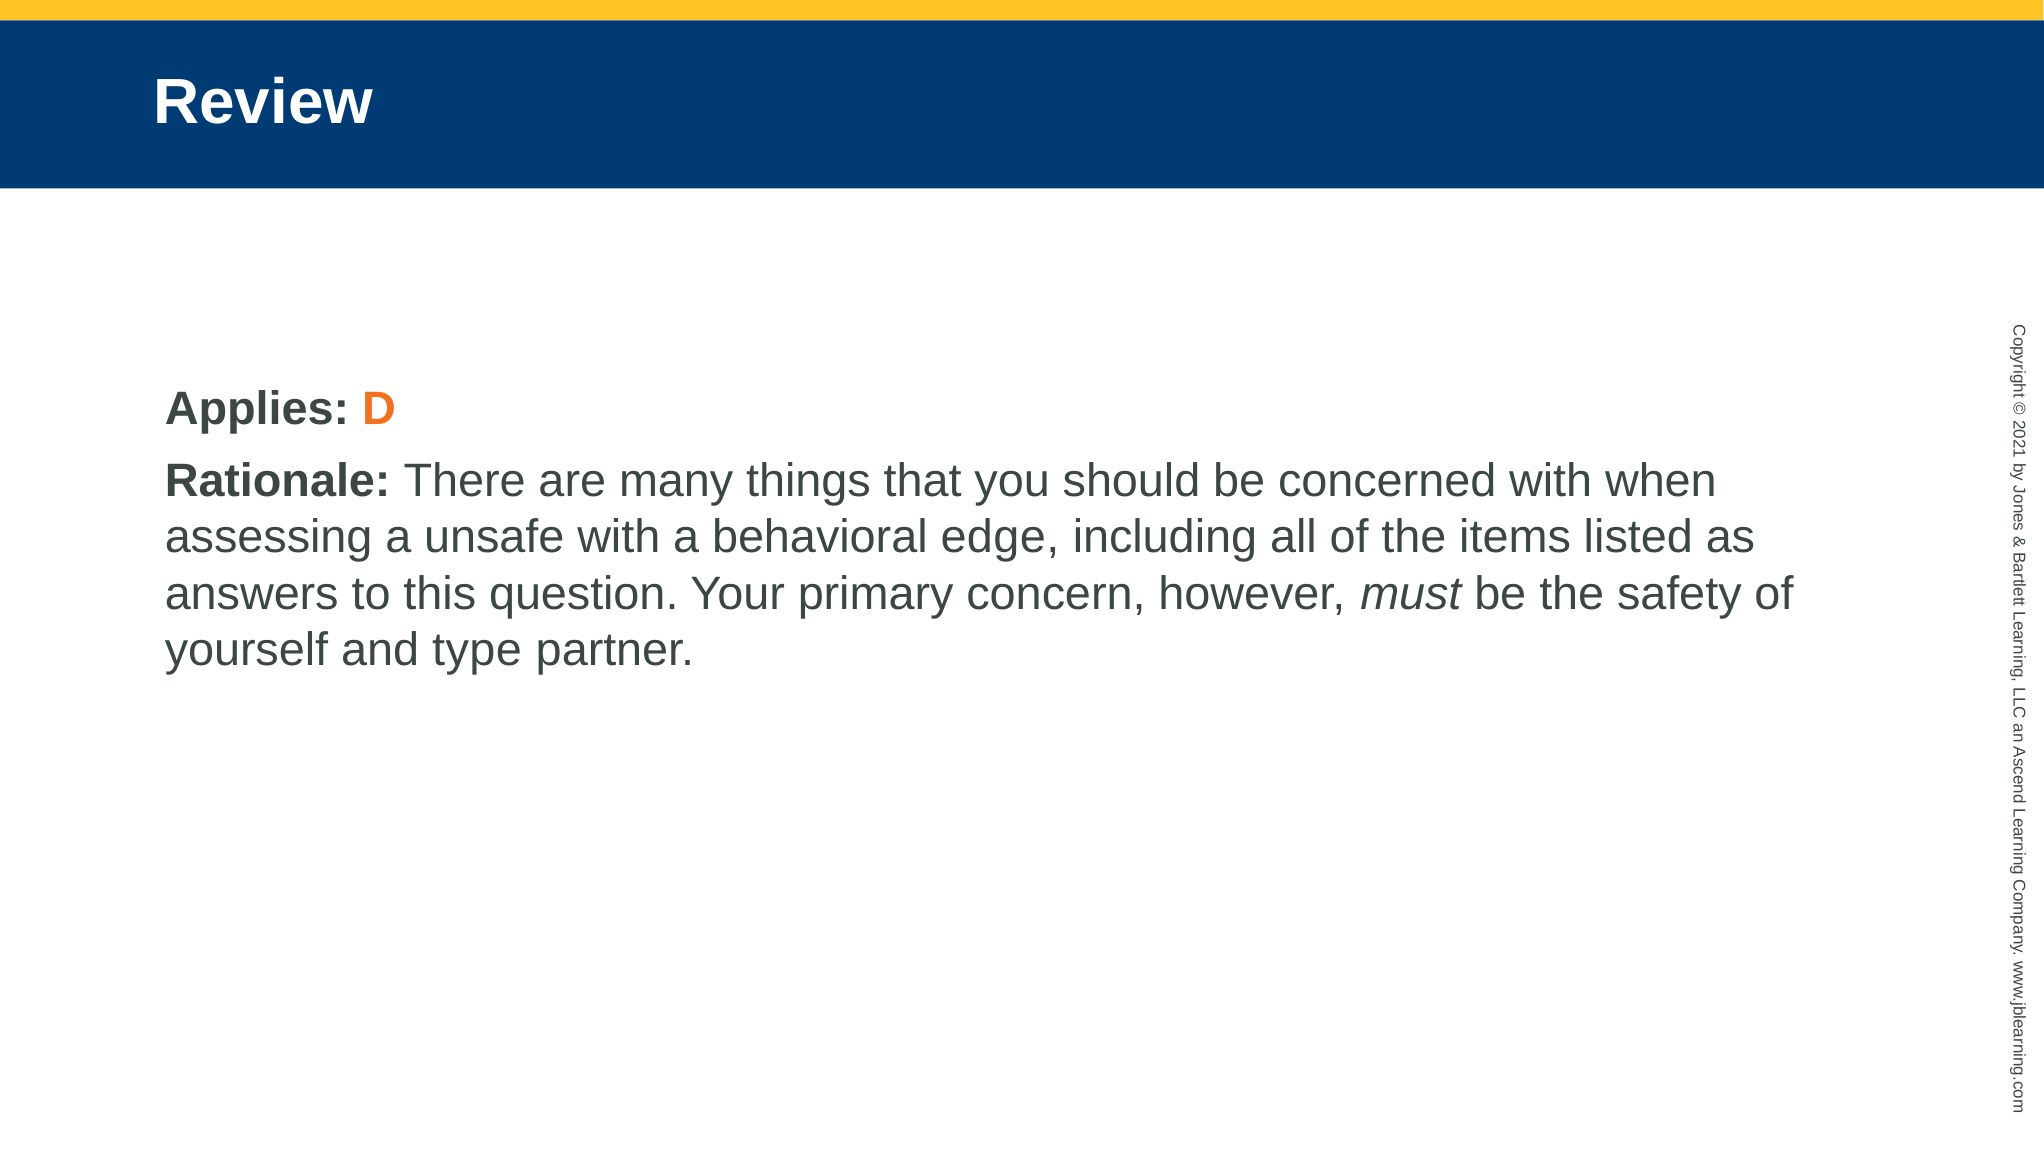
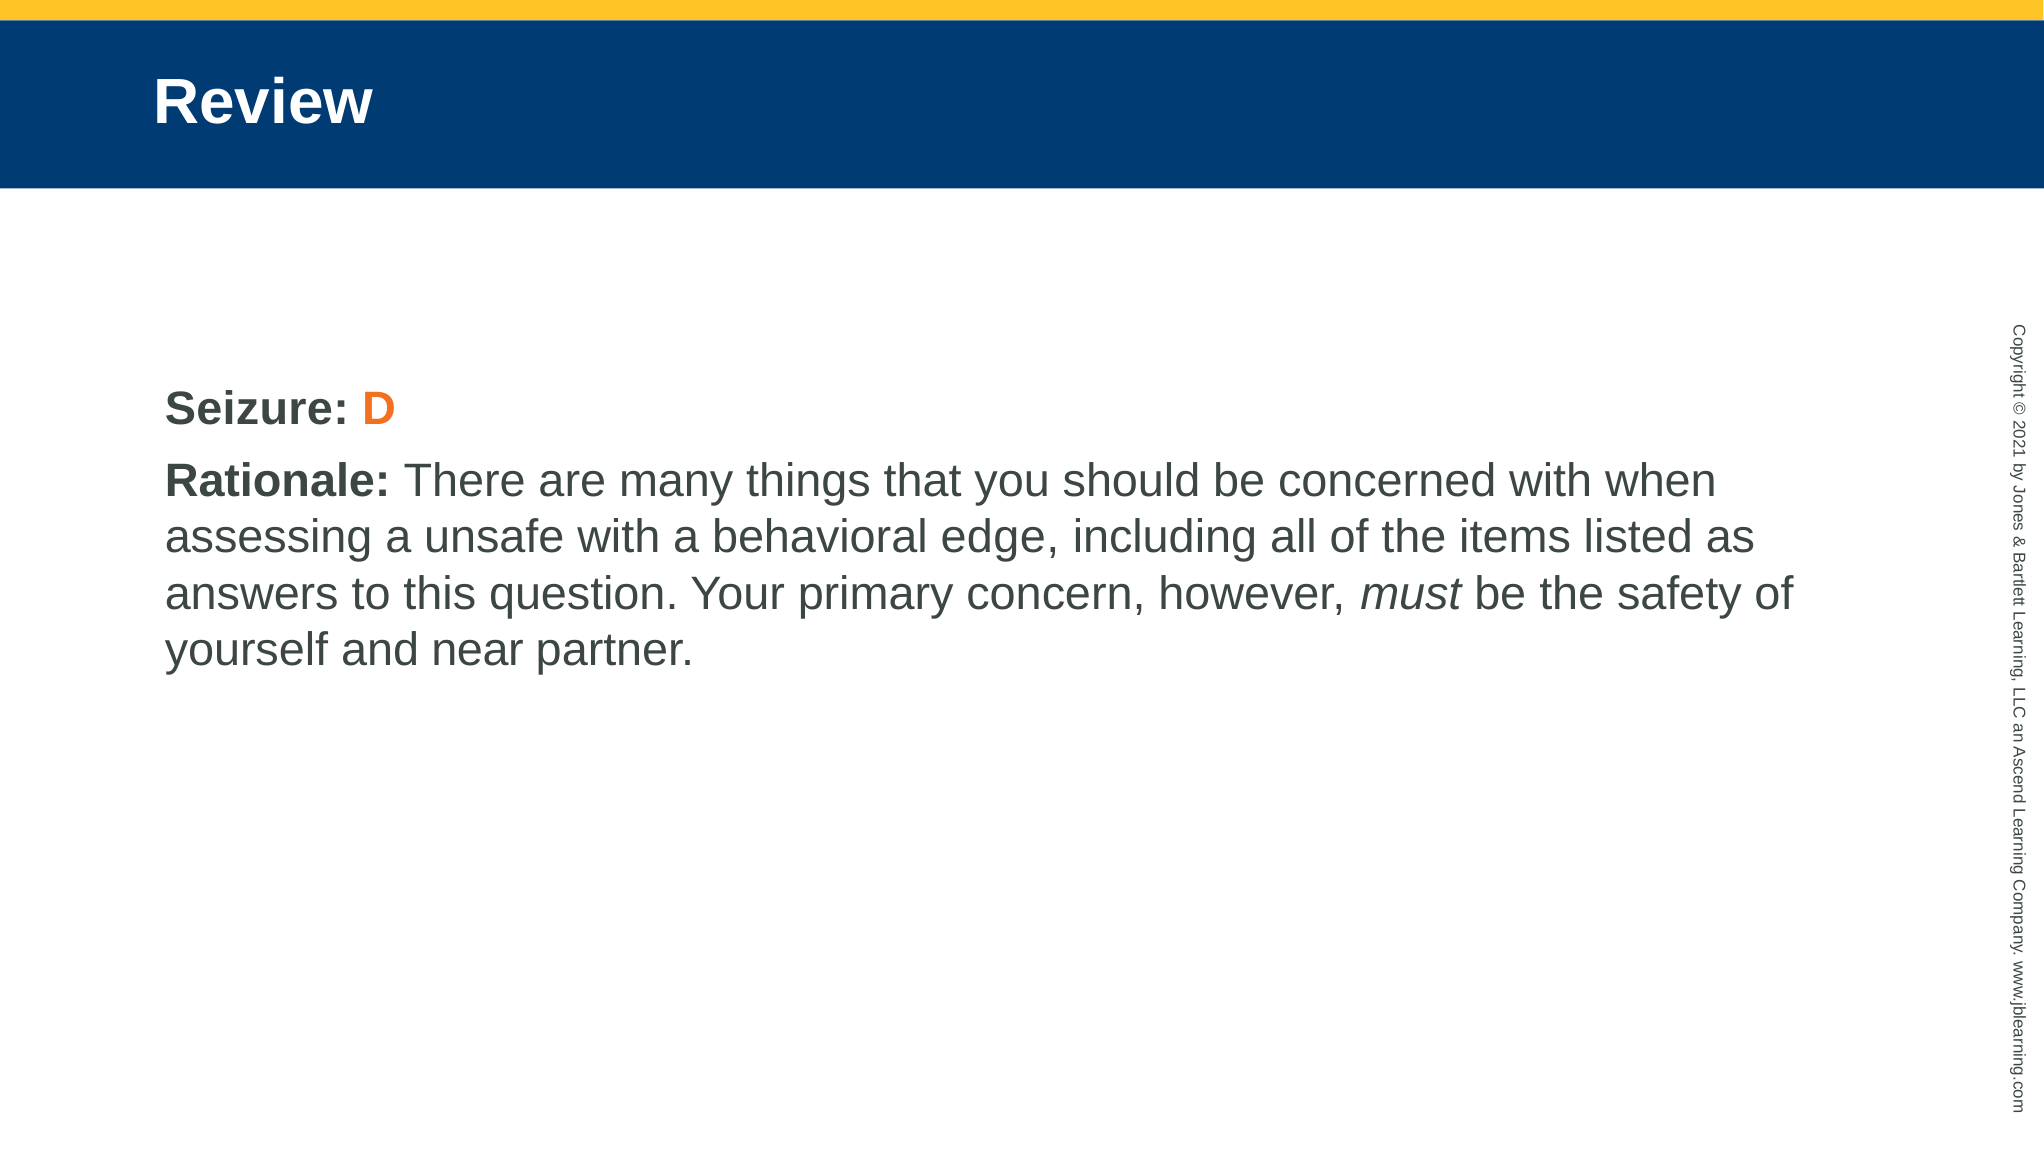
Applies: Applies -> Seizure (257, 408)
type: type -> near (478, 650)
